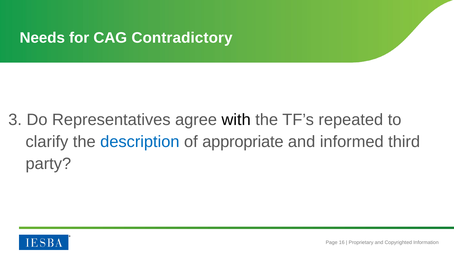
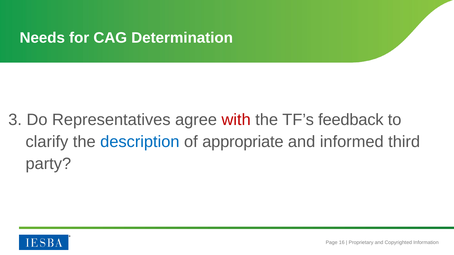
Contradictory: Contradictory -> Determination (182, 38)
with colour: black -> red (236, 120)
repeated: repeated -> feedback (351, 120)
